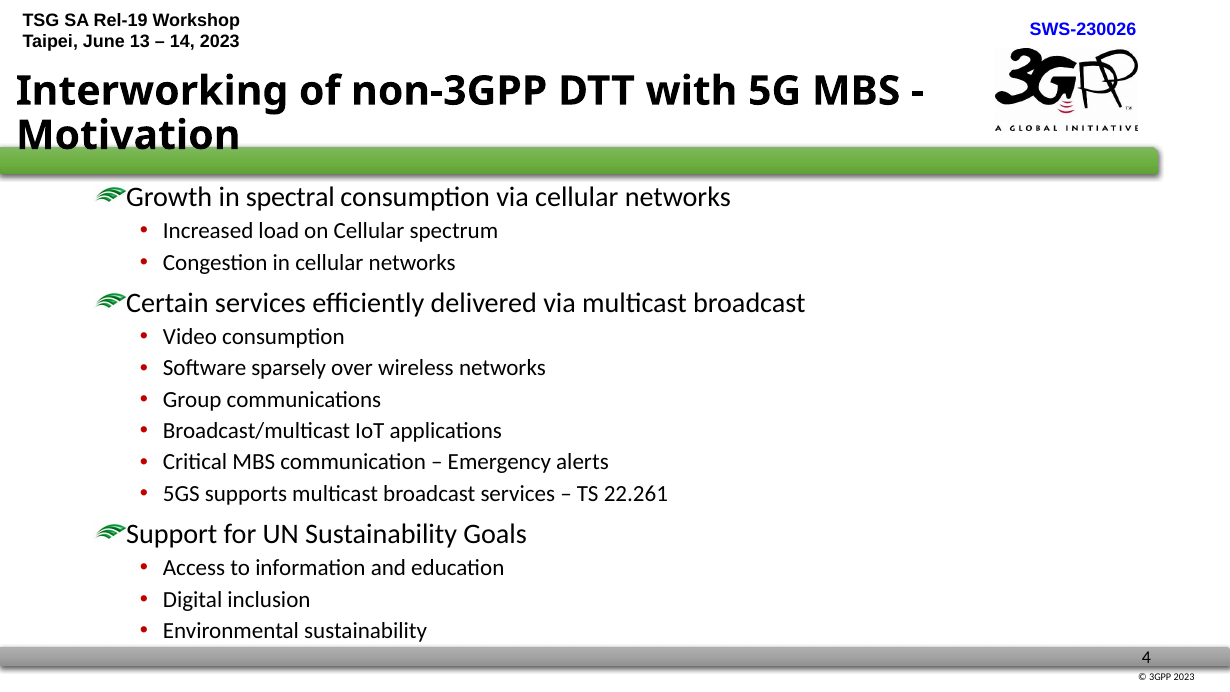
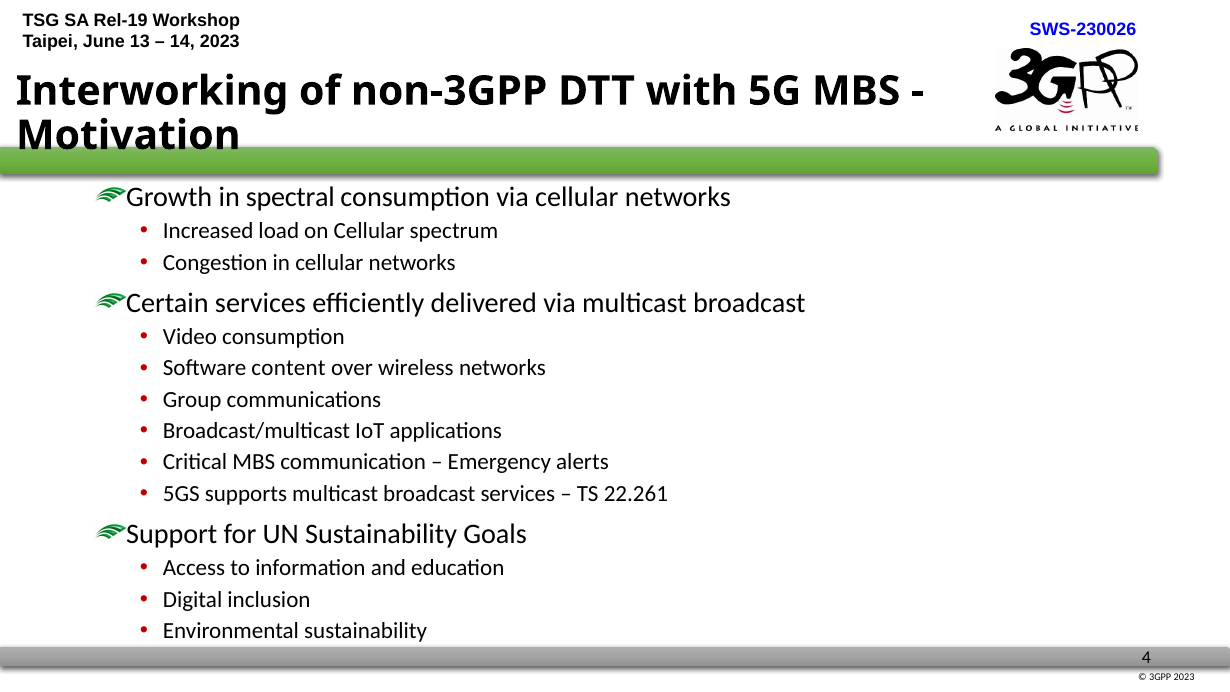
sparsely: sparsely -> content (289, 368)
